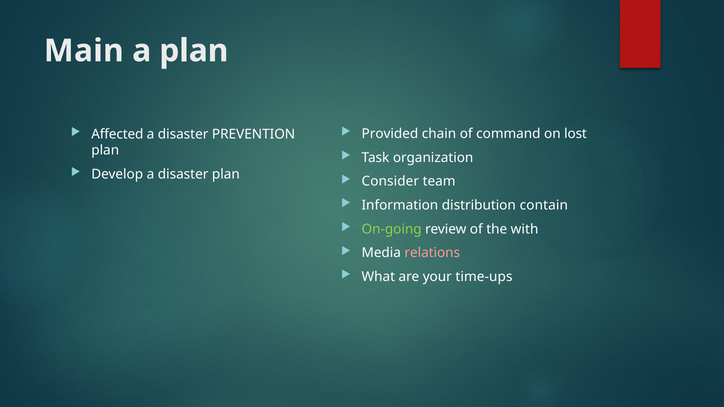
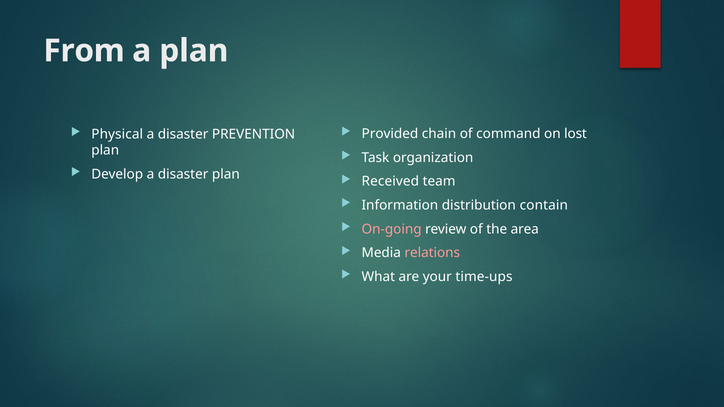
Main: Main -> From (84, 51)
Affected: Affected -> Physical (117, 134)
Consider: Consider -> Received (390, 182)
On-going colour: light green -> pink (392, 229)
with: with -> area (525, 229)
